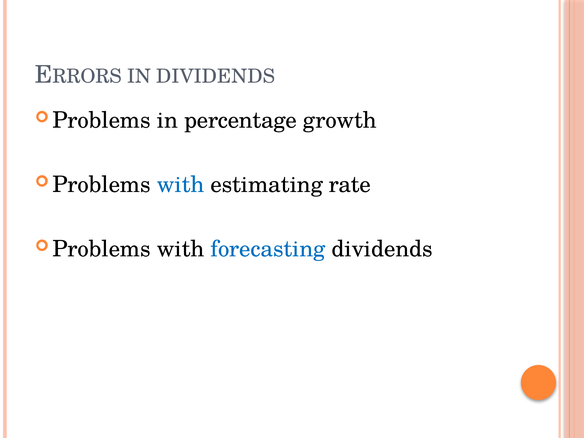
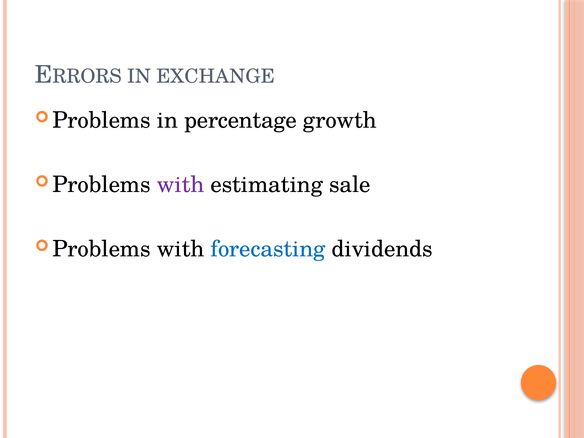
IN DIVIDENDS: DIVIDENDS -> EXCHANGE (216, 76)
with colour: blue -> purple (181, 185)
rate: rate -> sale (350, 185)
